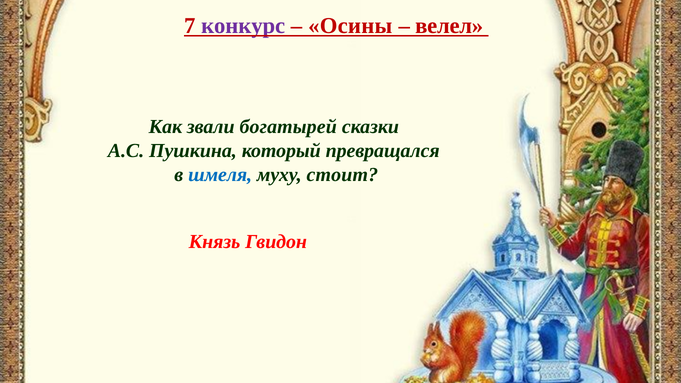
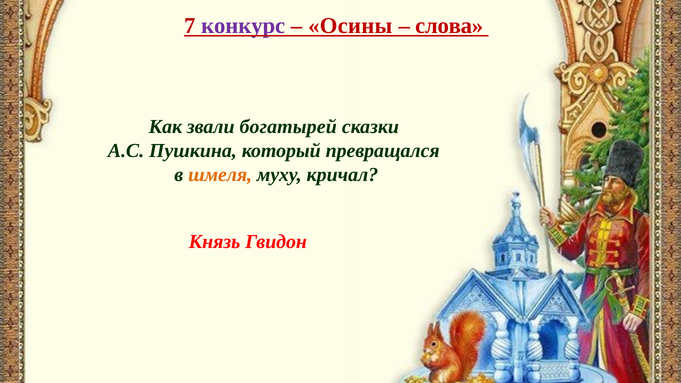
велел: велел -> слова (449, 26)
шмеля colour: blue -> orange (220, 175)
стоит: стоит -> кричал (342, 175)
